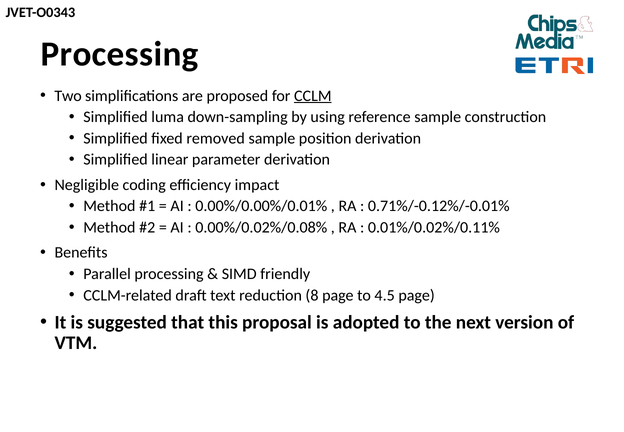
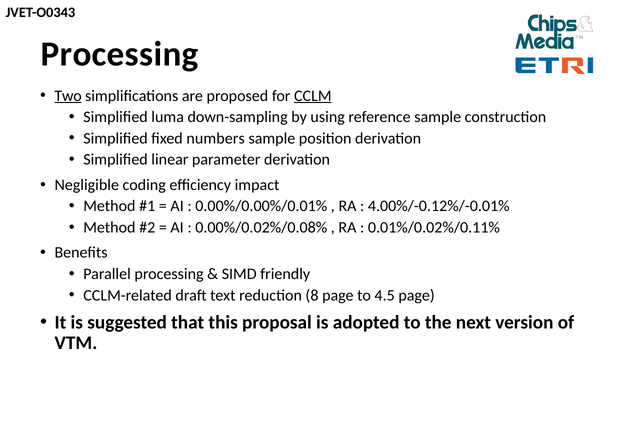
Two underline: none -> present (68, 96)
removed: removed -> numbers (216, 138)
0.71%/-0.12%/-0.01%: 0.71%/-0.12%/-0.01% -> 4.00%/-0.12%/-0.01% (439, 206)
